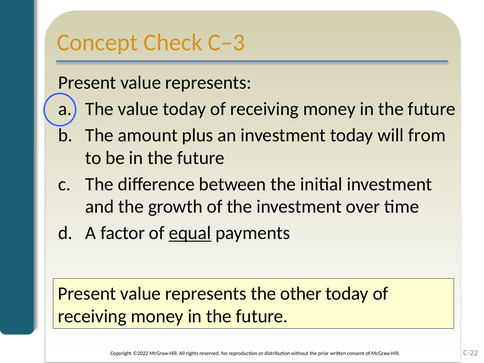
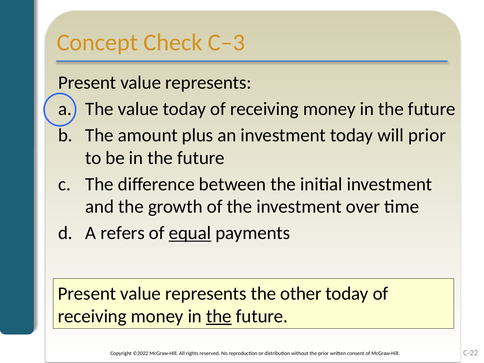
will from: from -> prior (427, 135)
factor: factor -> refers (123, 233)
the underline: none -> present (219, 316)
